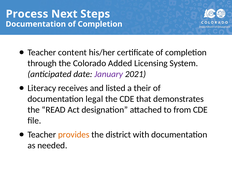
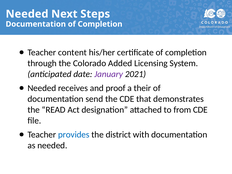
Process: Process -> Needed (27, 14)
Literacy: Literacy -> Needed (42, 88)
listed: listed -> proof (116, 88)
legal: legal -> send (94, 99)
provides colour: orange -> blue (74, 135)
